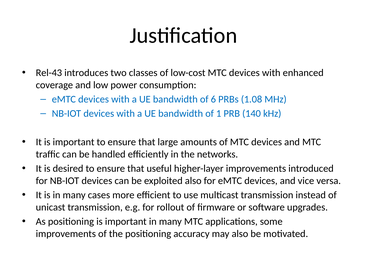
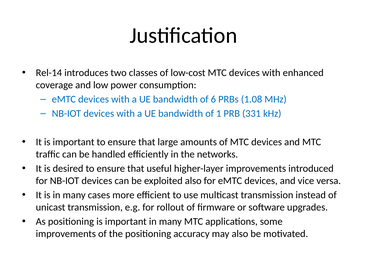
Rel-43: Rel-43 -> Rel-14 (49, 73)
140: 140 -> 331 (252, 114)
